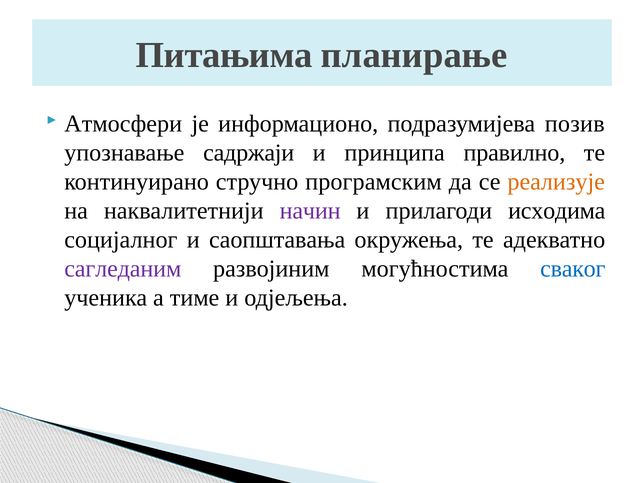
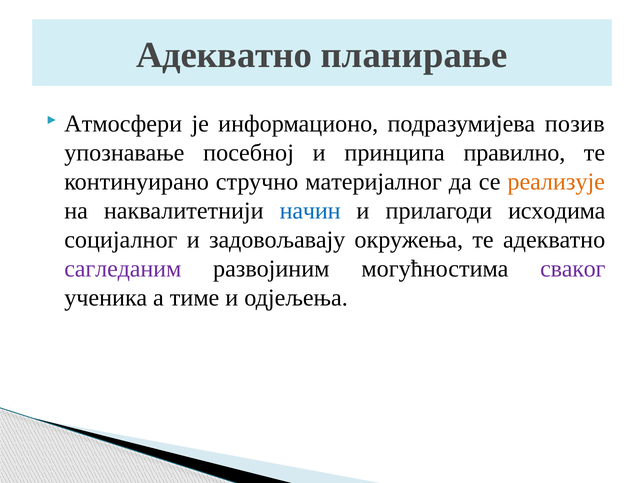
Питањима: Питањима -> Адекватно (224, 55)
садржаји: садржаји -> посебној (249, 153)
програмским: програмским -> материјалног (374, 182)
начин colour: purple -> blue (310, 211)
саопштавања: саопштавања -> задовољавају (277, 240)
сваког colour: blue -> purple (573, 269)
